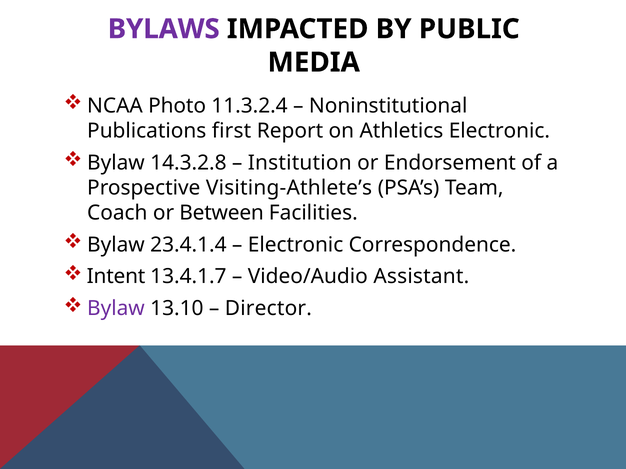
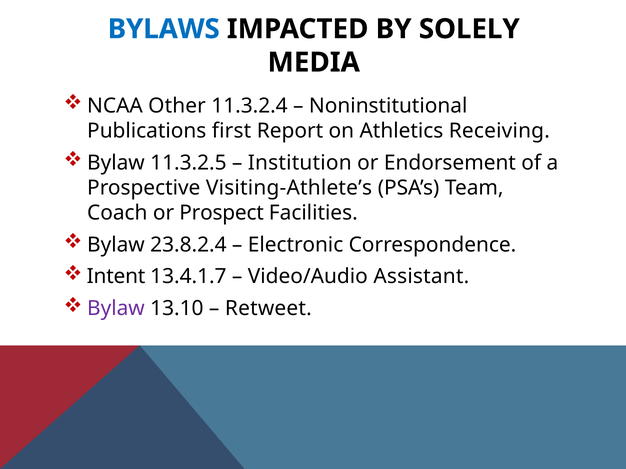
BYLAWS colour: purple -> blue (164, 29)
PUBLIC: PUBLIC -> SOLELY (469, 29)
Photo: Photo -> Other (177, 106)
Athletics Electronic: Electronic -> Receiving (499, 131)
14.3.2.8: 14.3.2.8 -> 11.3.2.5 (188, 163)
Between: Between -> Prospect (222, 213)
23.4.1.4: 23.4.1.4 -> 23.8.2.4 (188, 245)
Director: Director -> Retweet (268, 309)
